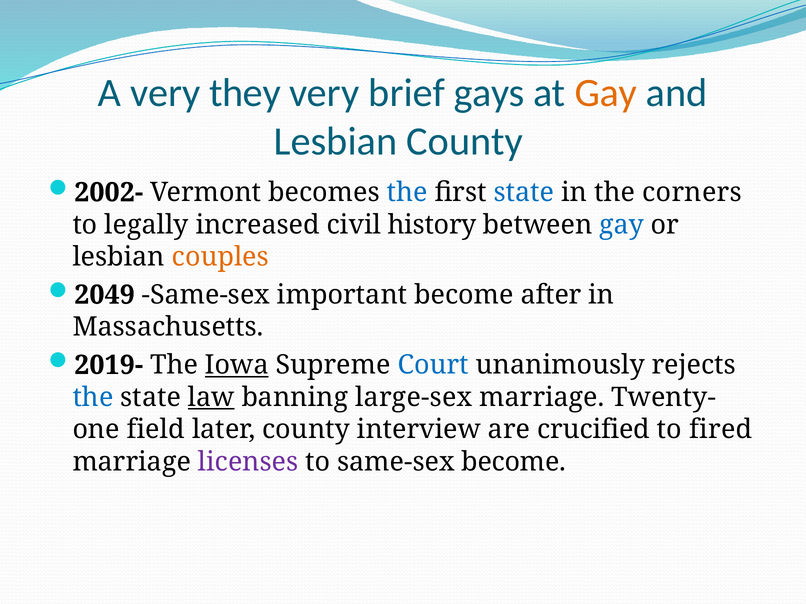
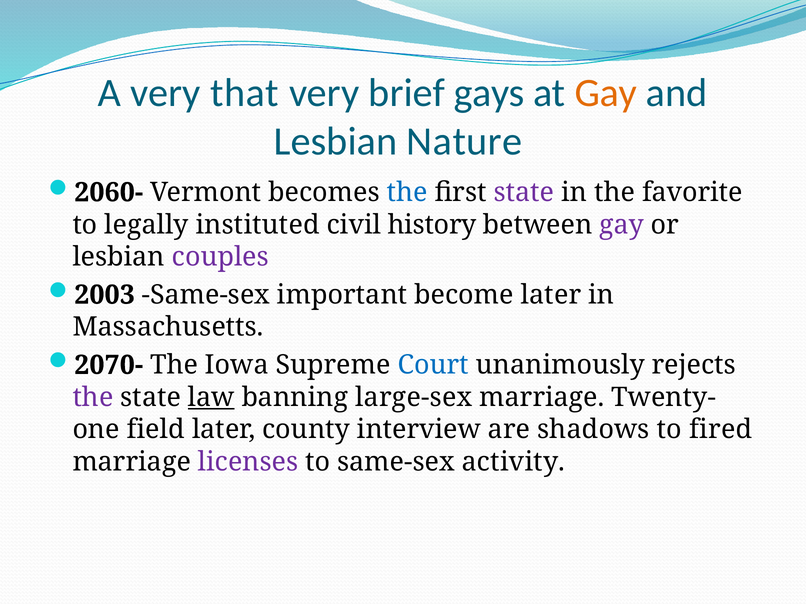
they: they -> that (245, 93)
Lesbian County: County -> Nature (464, 141)
2002-: 2002- -> 2060- (109, 193)
state colour: blue -> purple (524, 193)
corners: corners -> favorite (692, 193)
increased: increased -> instituted (258, 225)
gay colour: blue -> purple (622, 225)
couples colour: orange -> purple (220, 257)
2049: 2049 -> 2003 (104, 295)
become after: after -> later (551, 295)
2019-: 2019- -> 2070- (109, 365)
Iowa underline: present -> none (237, 365)
the colour: blue -> purple (93, 398)
crucified: crucified -> shadows (593, 430)
same-sex become: become -> activity (513, 462)
